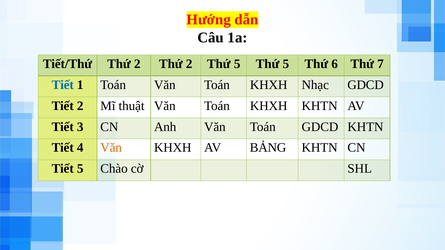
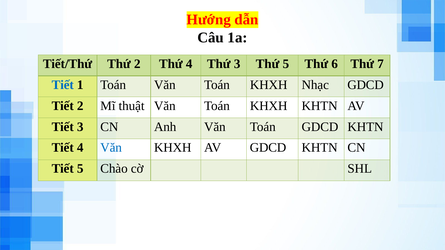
2 Thứ 2: 2 -> 4 (189, 64)
5: 5 -> 3 (237, 64)
Văn colour: orange -> blue (111, 148)
AV BẢNG: BẢNG -> GDCD (268, 148)
